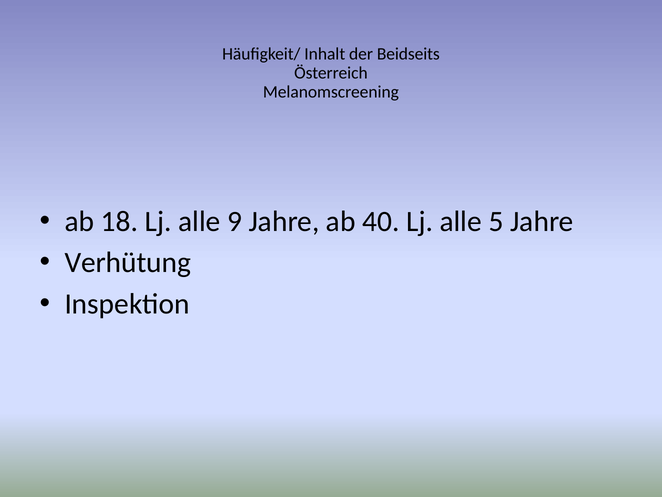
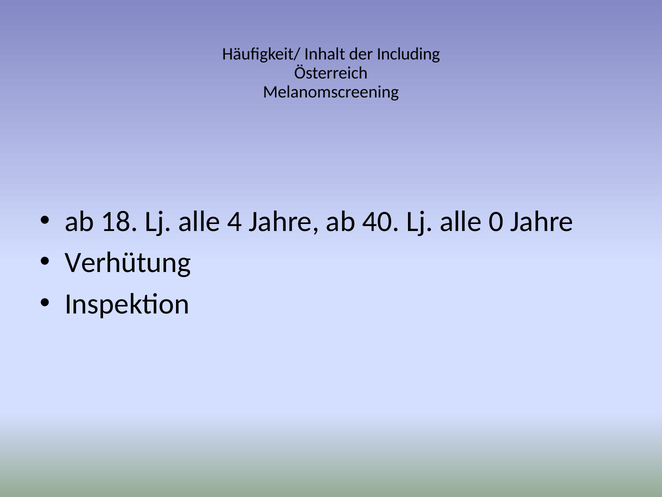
Beidseits: Beidseits -> Including (408, 54)
9: 9 -> 4 (234, 221)
5: 5 -> 0 (496, 221)
